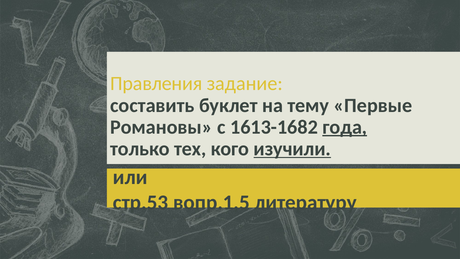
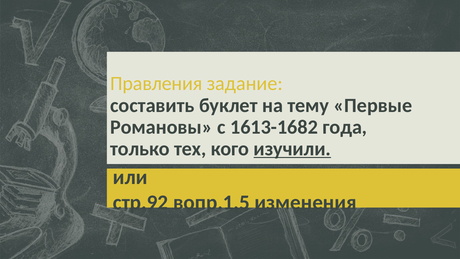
года underline: present -> none (345, 127)
стр.53: стр.53 -> стр.92 (141, 202)
литературу: литературу -> изменения (306, 202)
